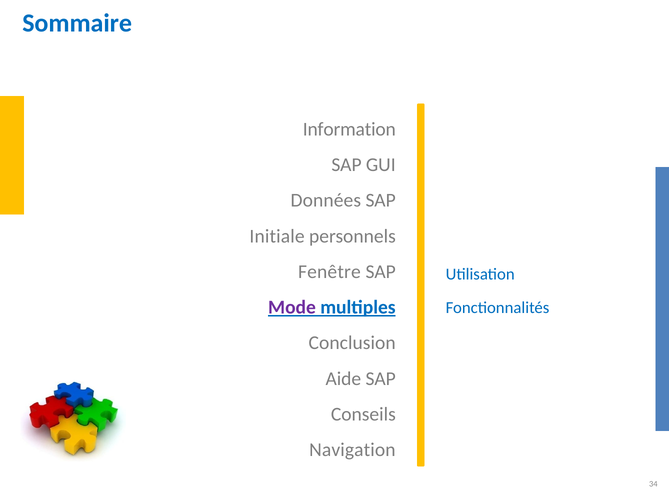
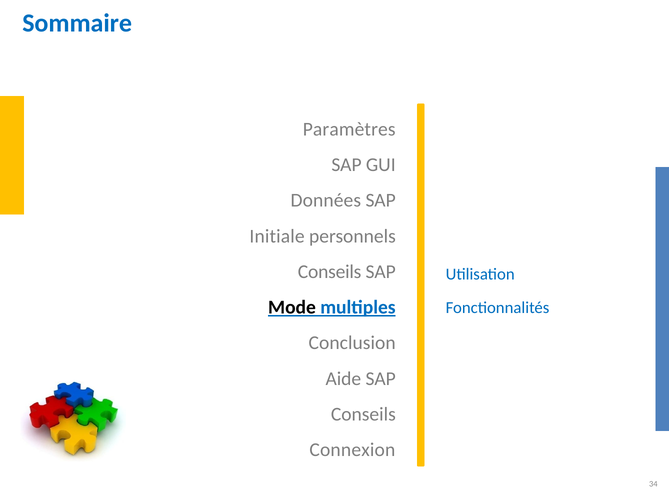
Information: Information -> Paramètres (349, 129)
Fenêtre: Fenêtre -> Conseils (330, 272)
Mode colour: purple -> black (292, 307)
Navigation: Navigation -> Connexion (352, 450)
